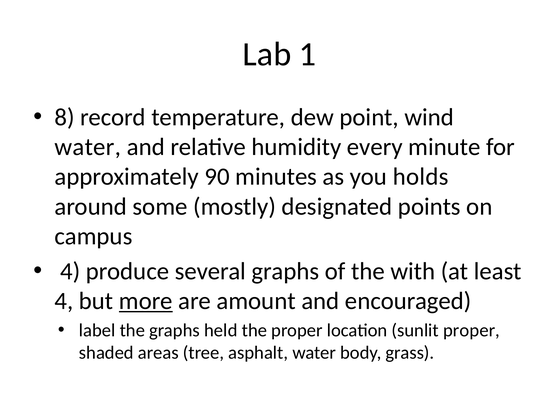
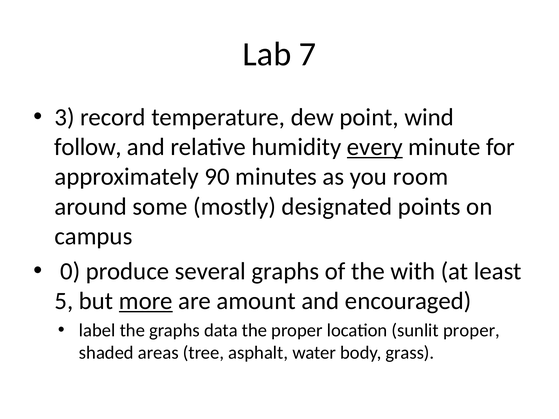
1: 1 -> 7 (308, 54)
8: 8 -> 3 (65, 117)
water: water -> follow (88, 147)
every underline: none -> present (375, 147)
holds: holds -> room (421, 177)
4: 4 -> 0 (70, 271)
4: 4 -> 5 (64, 301)
held: held -> data (221, 331)
